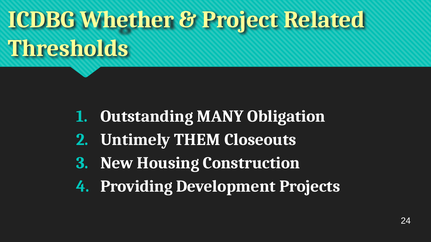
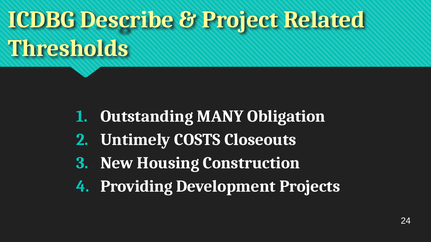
Whether: Whether -> Describe (127, 20)
THEM: THEM -> COSTS (197, 140)
